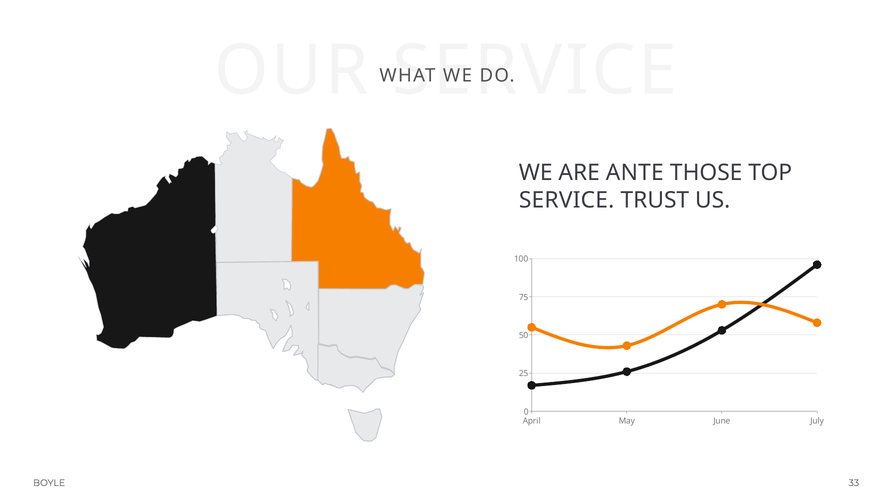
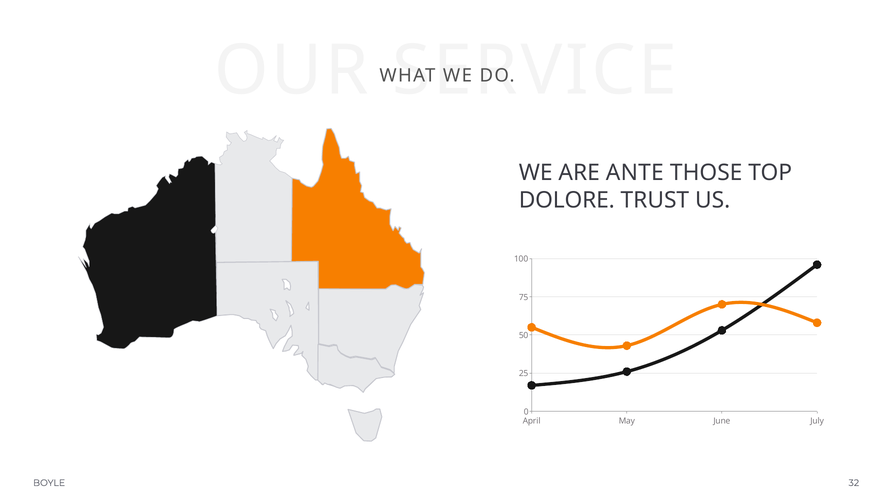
SERVICE: SERVICE -> DOLORE (567, 200)
33: 33 -> 32 (854, 483)
